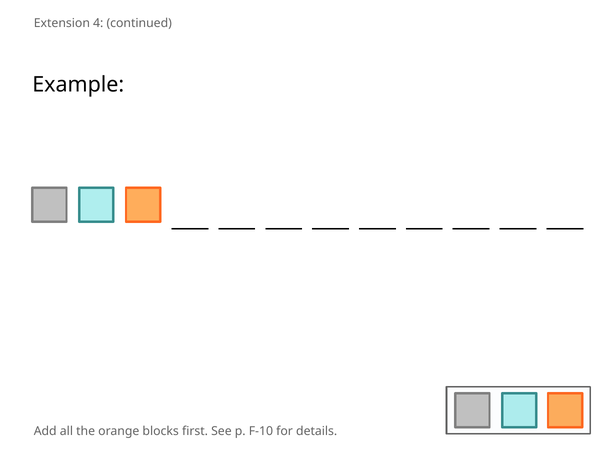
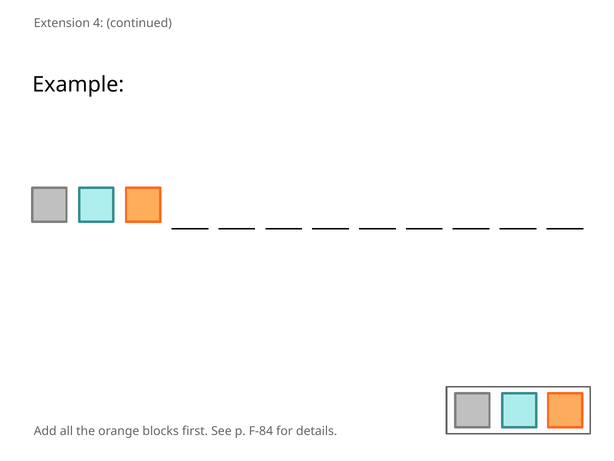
F-10: F-10 -> F-84 (261, 431)
